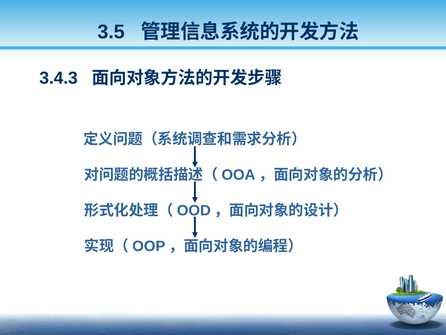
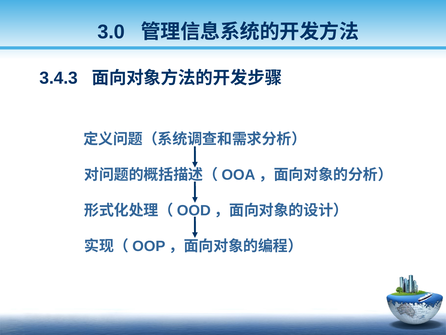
3.5: 3.5 -> 3.0 (111, 32)
